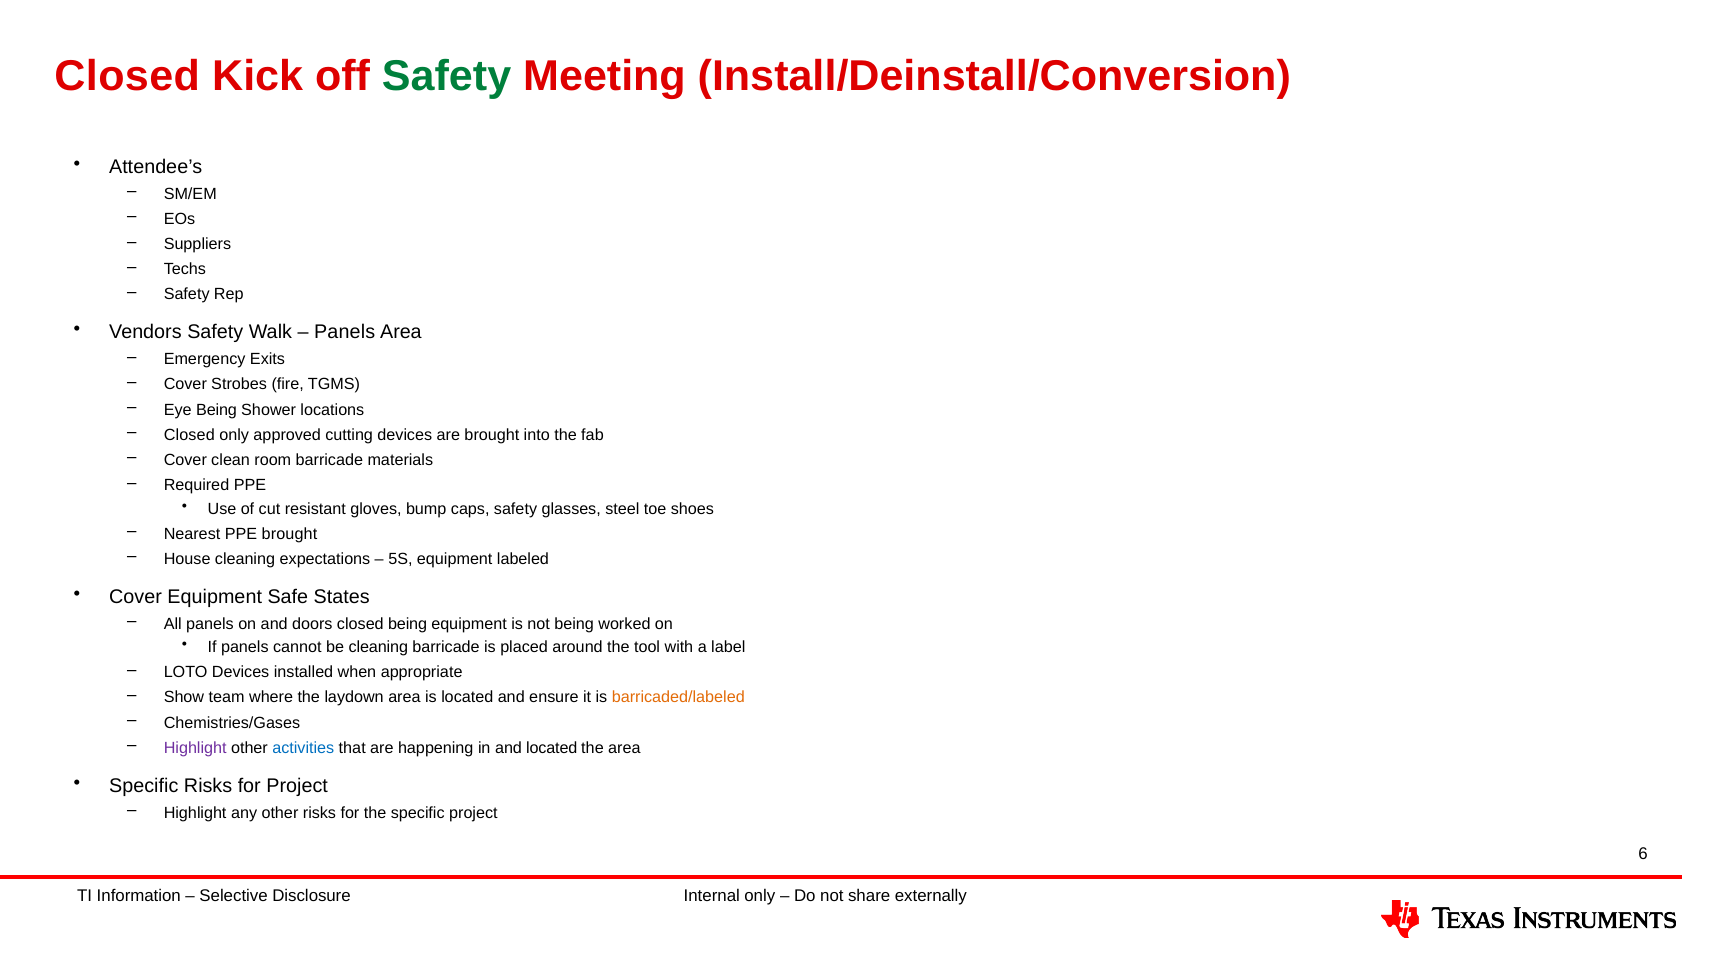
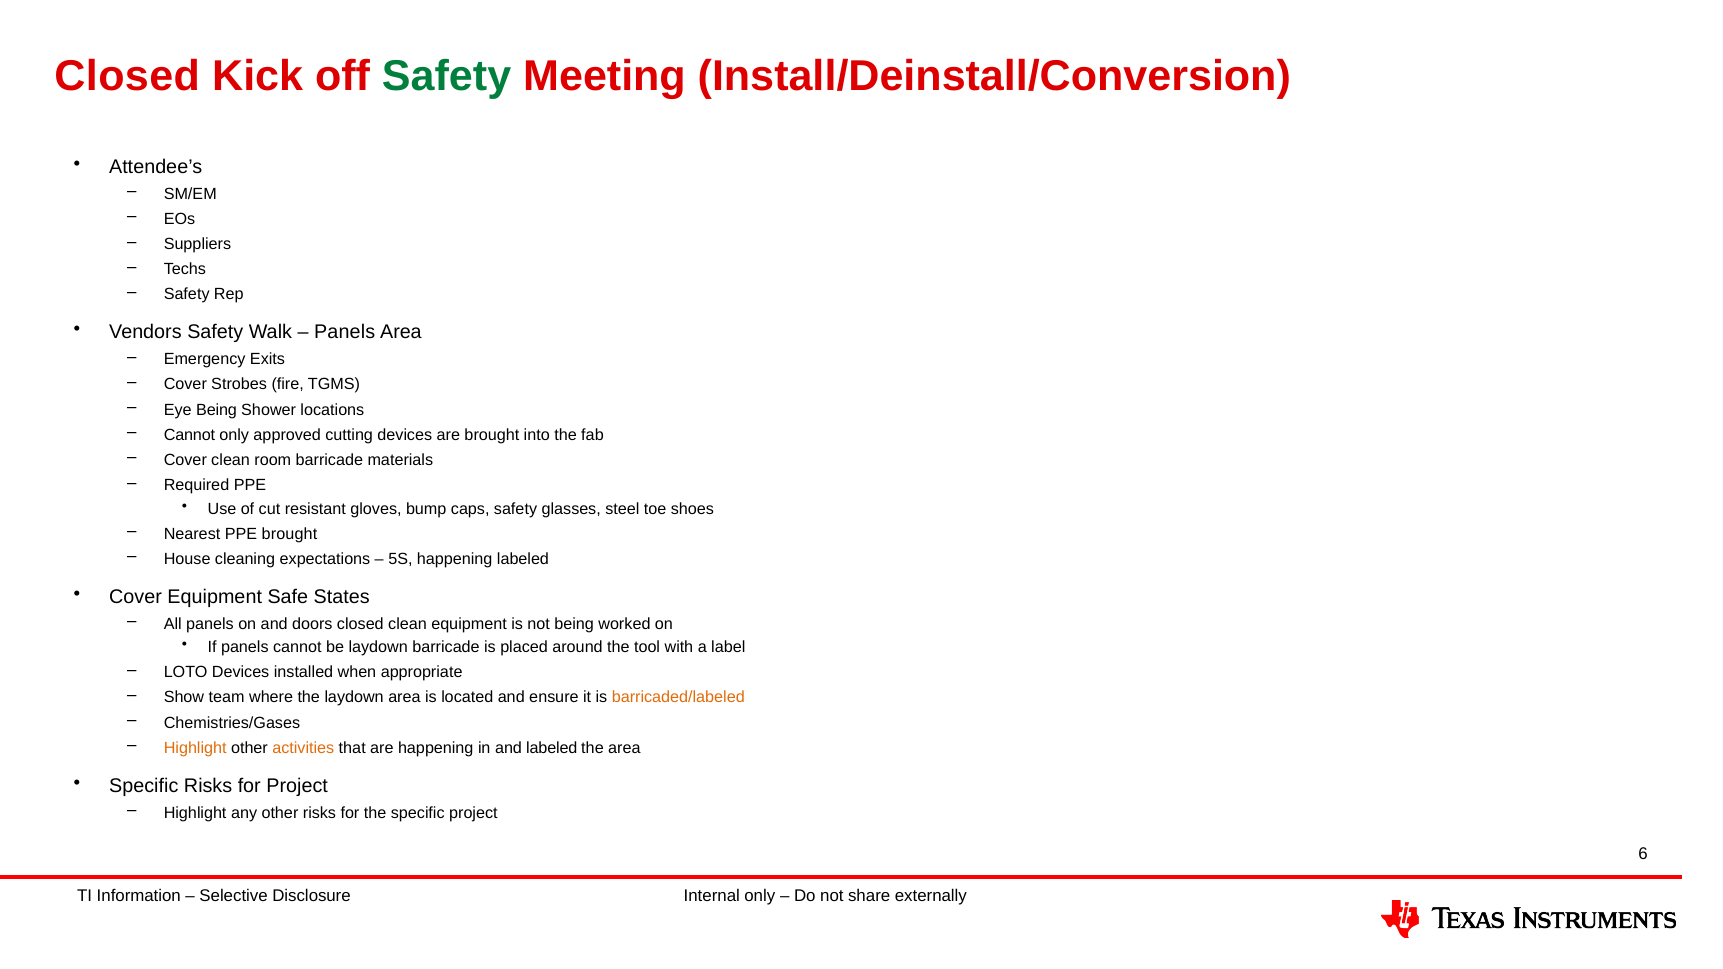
Closed: Closed -> Cannot (189, 435)
5S equipment: equipment -> happening (455, 559)
closed being: being -> clean (408, 624)
be cleaning: cleaning -> laydown (378, 647)
Highlight colour: purple -> orange (195, 748)
activities colour: blue -> orange (303, 748)
and located: located -> labeled (552, 748)
